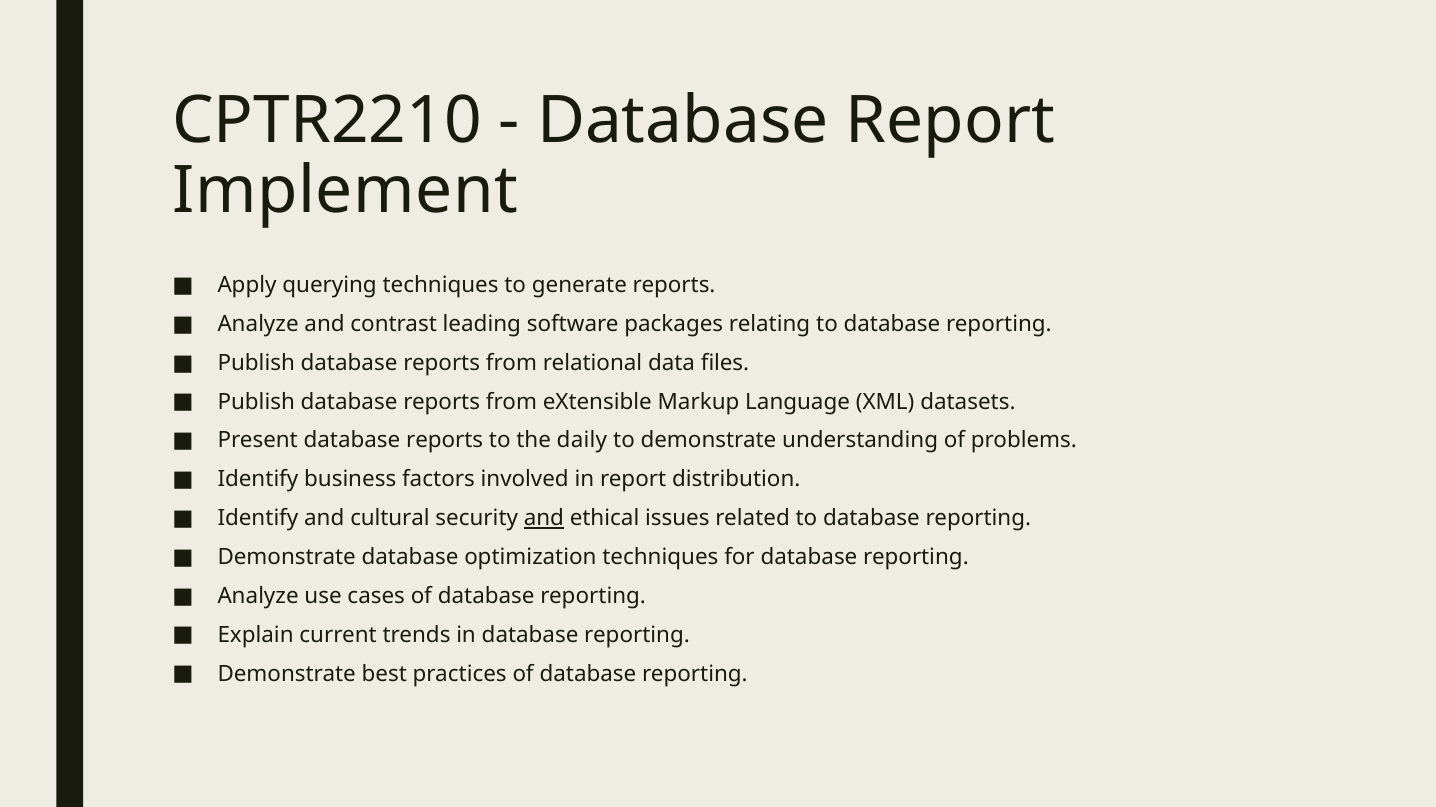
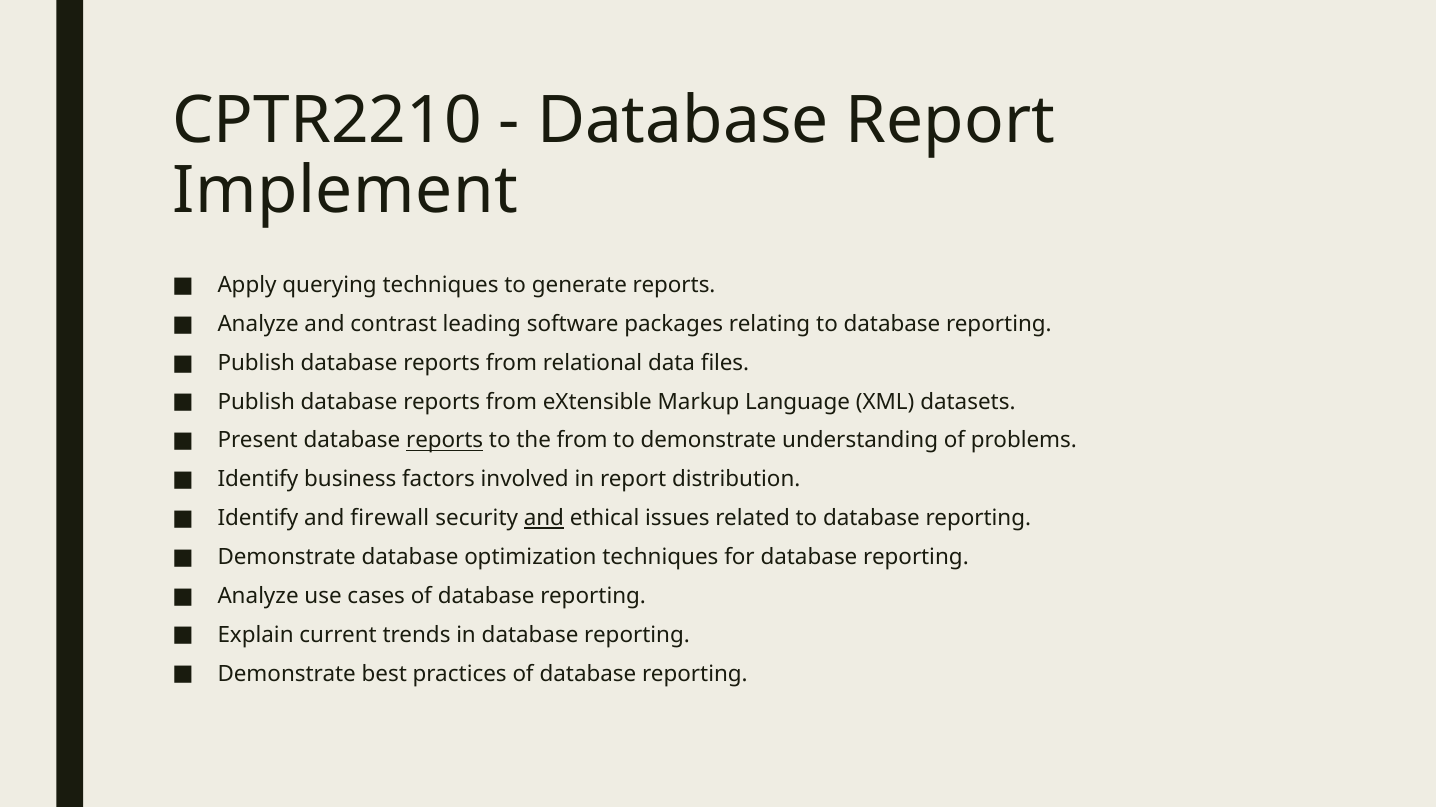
reports underline: none -> present (445, 441)
the daily: daily -> from (582, 441)
cultural: cultural -> firewall (390, 519)
